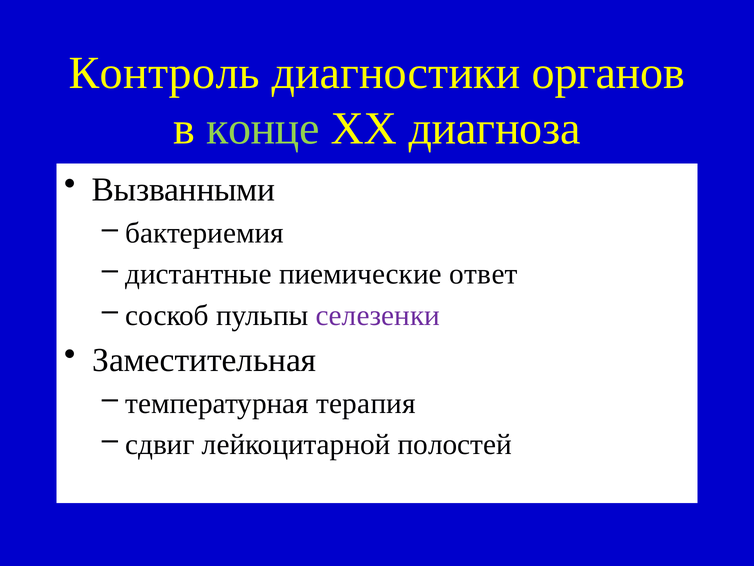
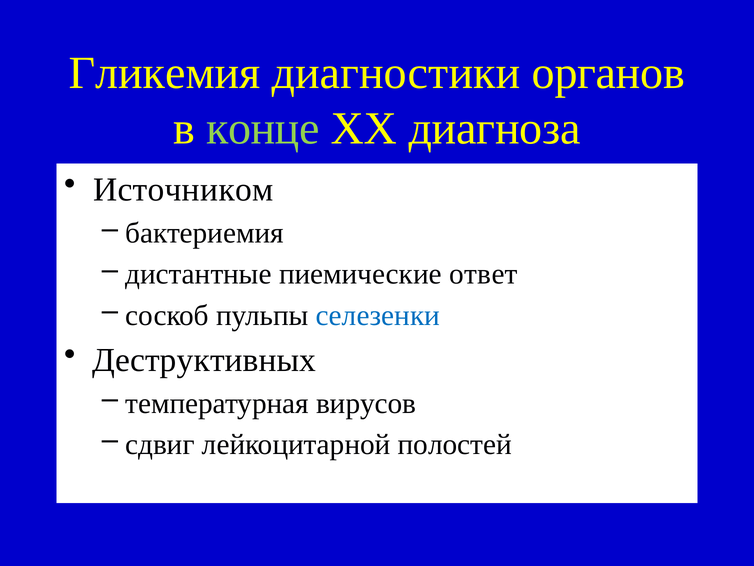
Контроль: Контроль -> Гликемия (165, 73)
Вызванными: Вызванными -> Источником (183, 190)
селезенки colour: purple -> blue (378, 315)
Заместительная: Заместительная -> Деструктивных (204, 360)
терапия: терапия -> вирусов (366, 403)
